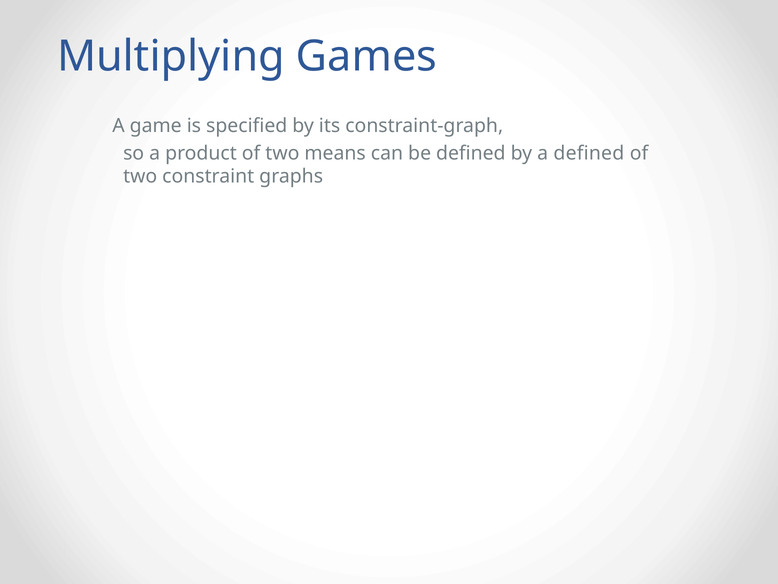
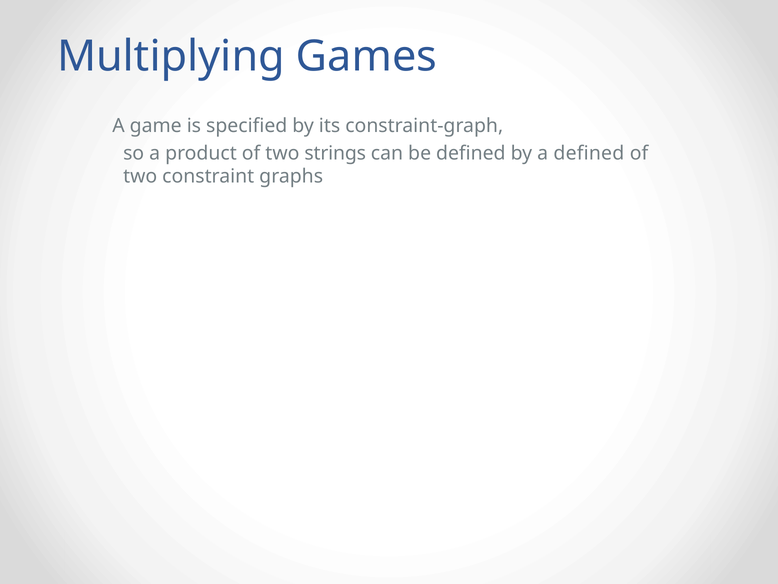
means: means -> strings (335, 153)
